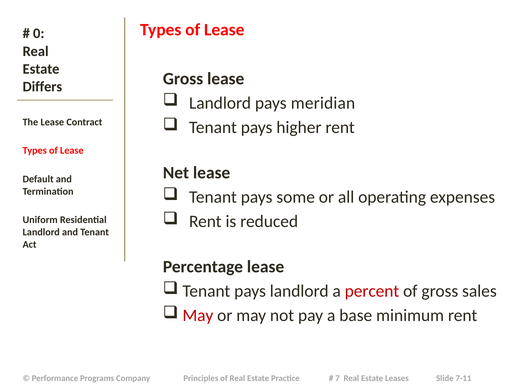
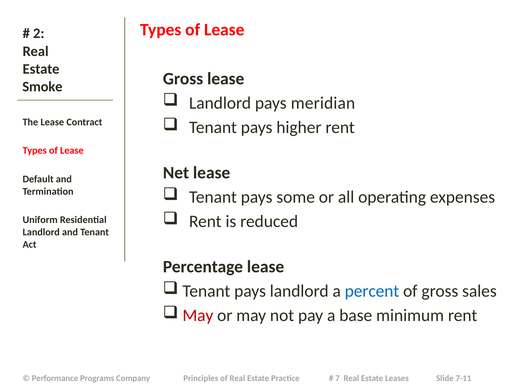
0: 0 -> 2 (39, 33)
Differs: Differs -> Smoke (42, 87)
percent colour: red -> blue (372, 291)
